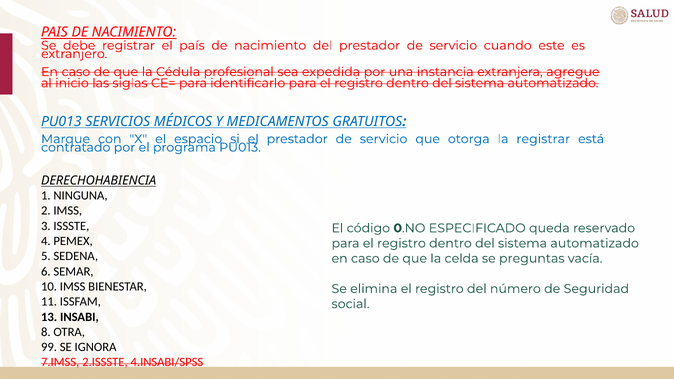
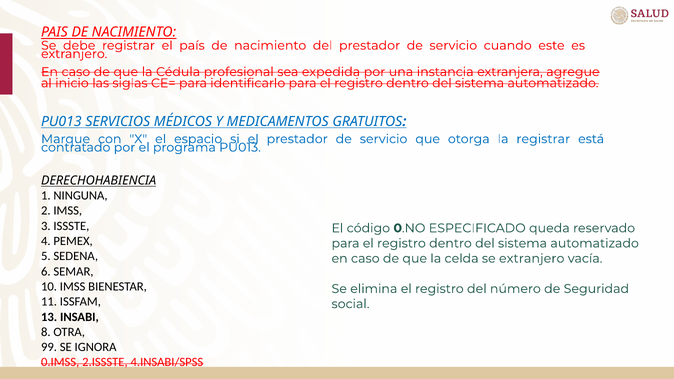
se preguntas: preguntas -> extranjero (532, 259)
7.IMSS: 7.IMSS -> 0.IMSS (60, 362)
